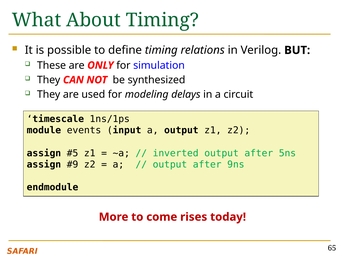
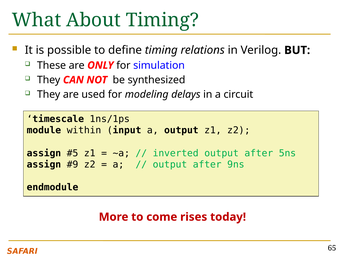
events: events -> within (84, 131)
